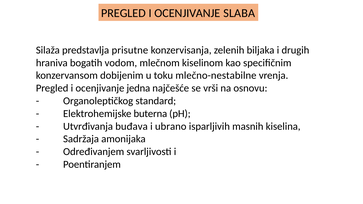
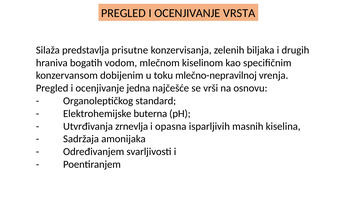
SLABA: SLABA -> VRSTA (239, 13)
mlečno-nestabilne: mlečno-nestabilne -> mlečno-nepravilnoj (216, 76)
buđava: buđava -> zrnevlja (132, 126)
ubrano: ubrano -> opasna (171, 126)
